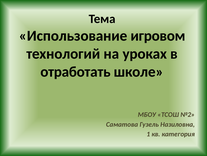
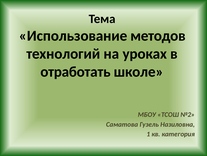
игровом: игровом -> методов (158, 36)
